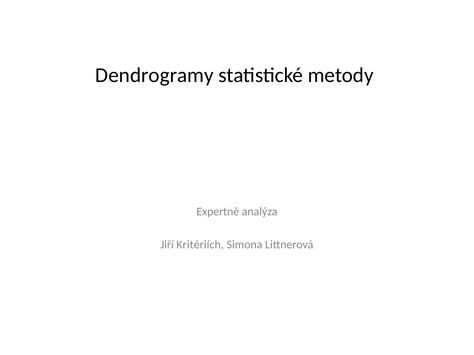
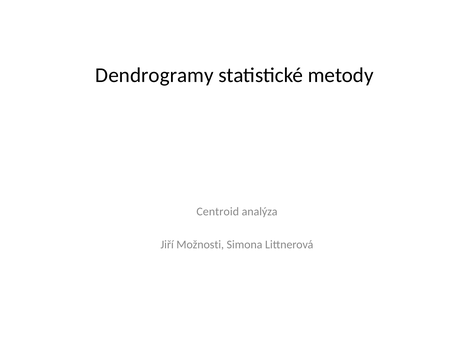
Expertně: Expertně -> Centroid (218, 212)
Kritériích: Kritériích -> Možnosti (200, 245)
